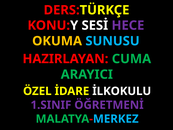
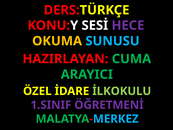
İLKOKULU colour: white -> light green (122, 91)
